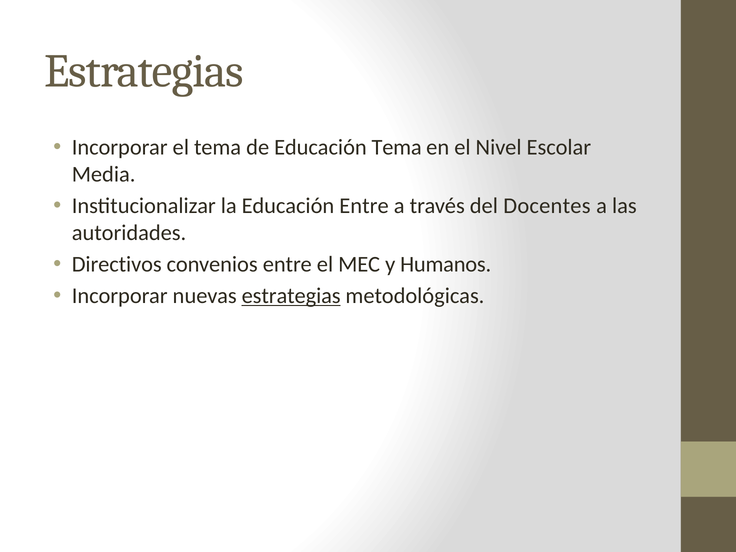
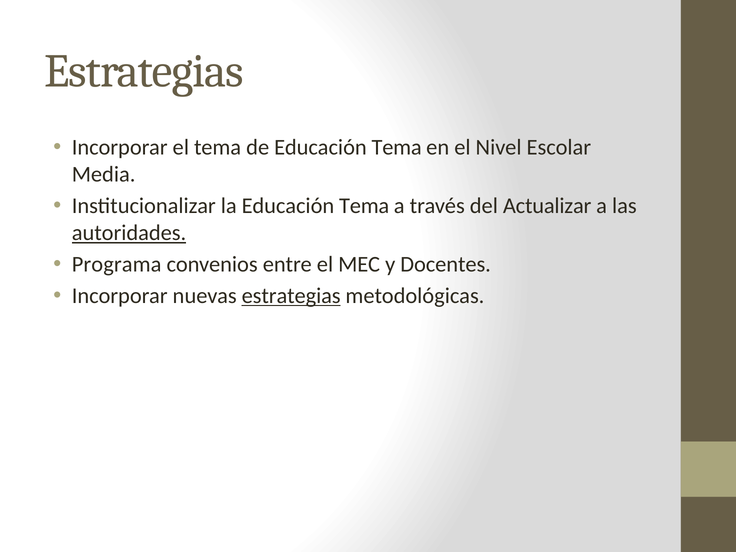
la Educación Entre: Entre -> Tema (364, 206)
Docentes: Docentes -> Actualizar (547, 206)
autoridades underline: none -> present (129, 233)
Directivos: Directivos -> Programa (117, 264)
Humanos: Humanos -> Docentes (446, 264)
